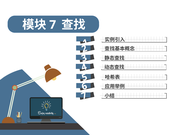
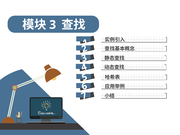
7: 7 -> 3 (53, 25)
